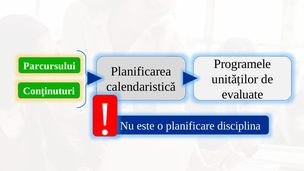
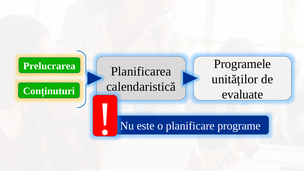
Parcursului: Parcursului -> Prelucrarea (49, 66)
disciplina: disciplina -> programe (239, 126)
